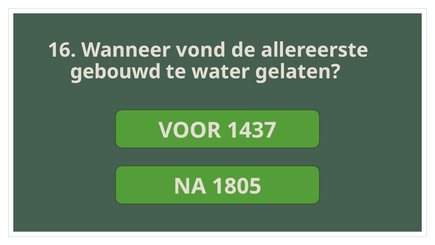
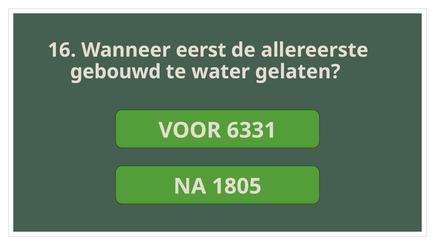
vond: vond -> eerst (201, 50)
1437: 1437 -> 6331 (252, 130)
